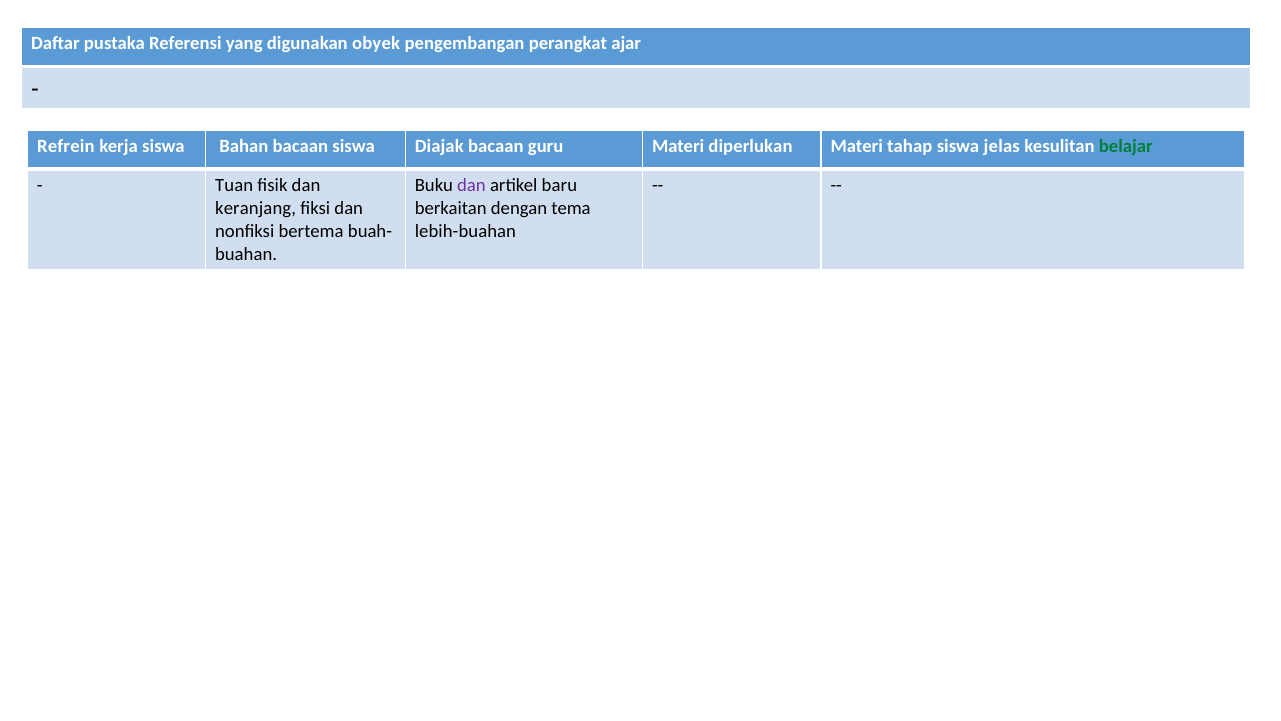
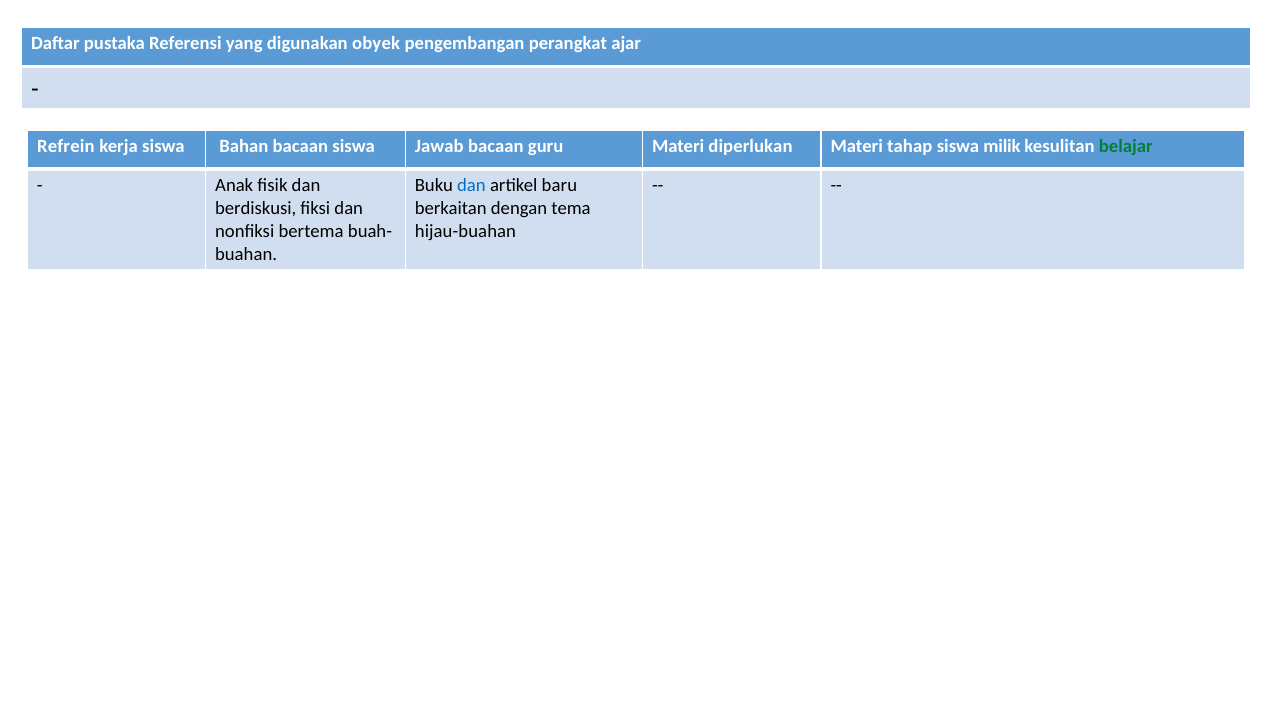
Diajak: Diajak -> Jawab (439, 147)
jelas: jelas -> milik (1002, 147)
Tuan: Tuan -> Anak (234, 185)
dan colour: purple -> blue (471, 185)
keranjang: keranjang -> berdiskusi (256, 208)
lebih-buahan: lebih-buahan -> hijau-buahan (465, 231)
